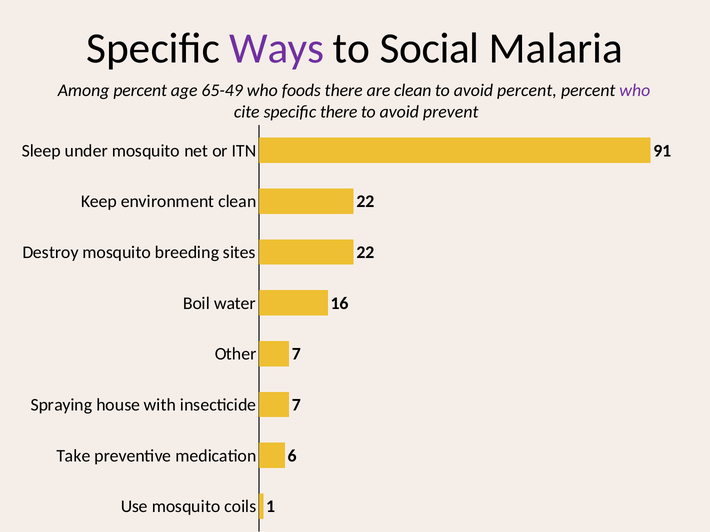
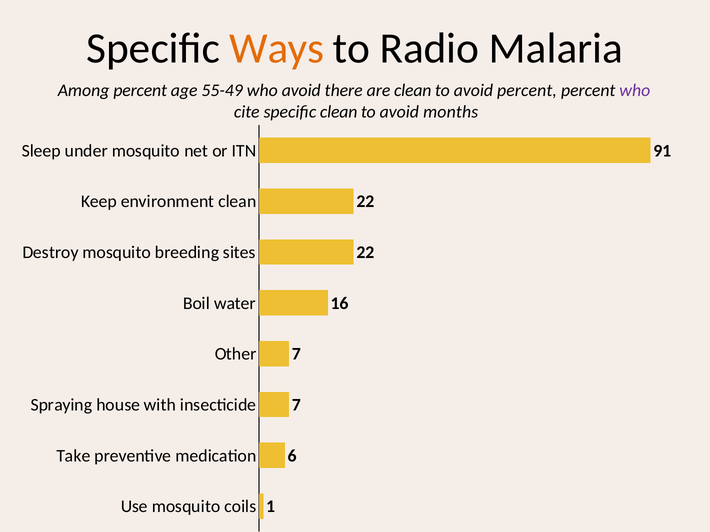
Ways colour: purple -> orange (277, 49)
Social: Social -> Radio (429, 49)
65-49: 65-49 -> 55-49 (222, 91)
who foods: foods -> avoid (301, 91)
specific there: there -> clean (339, 112)
prevent: prevent -> months (451, 112)
